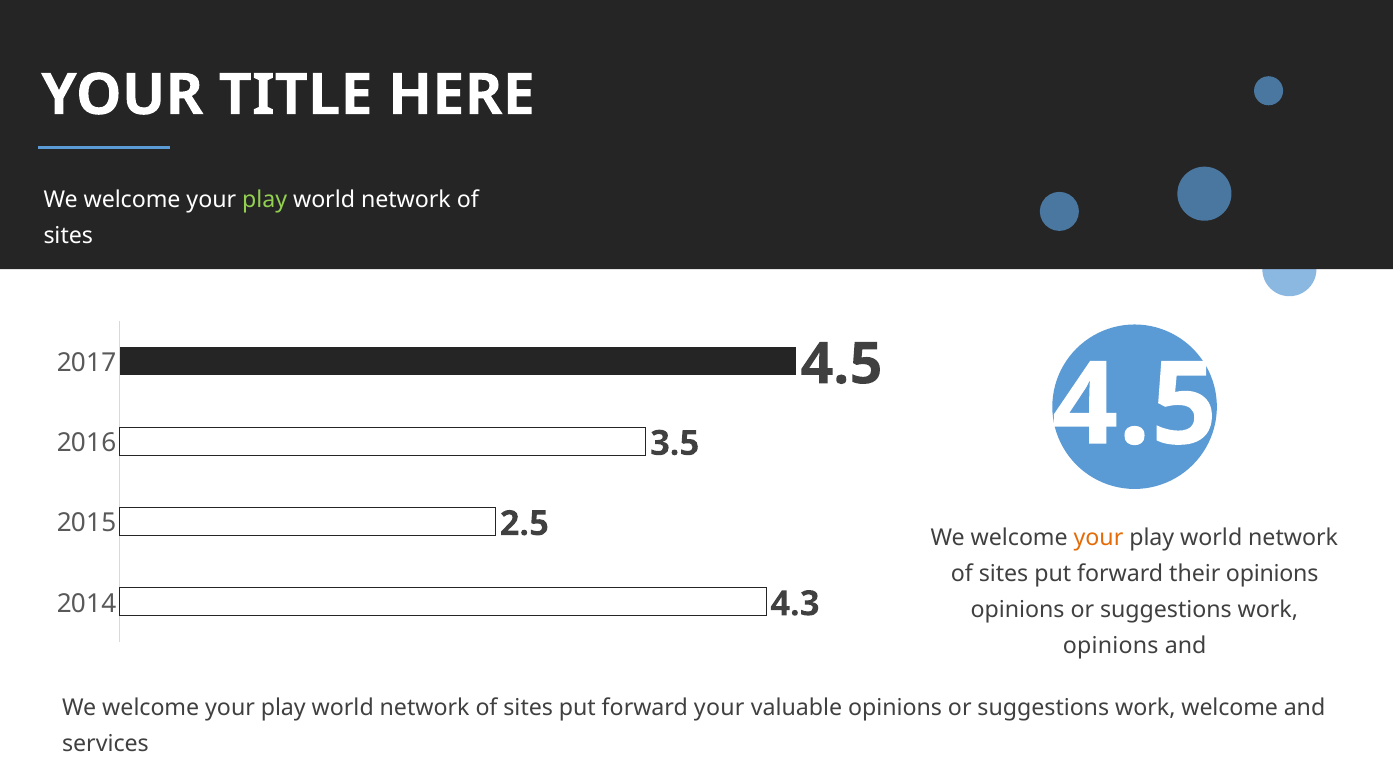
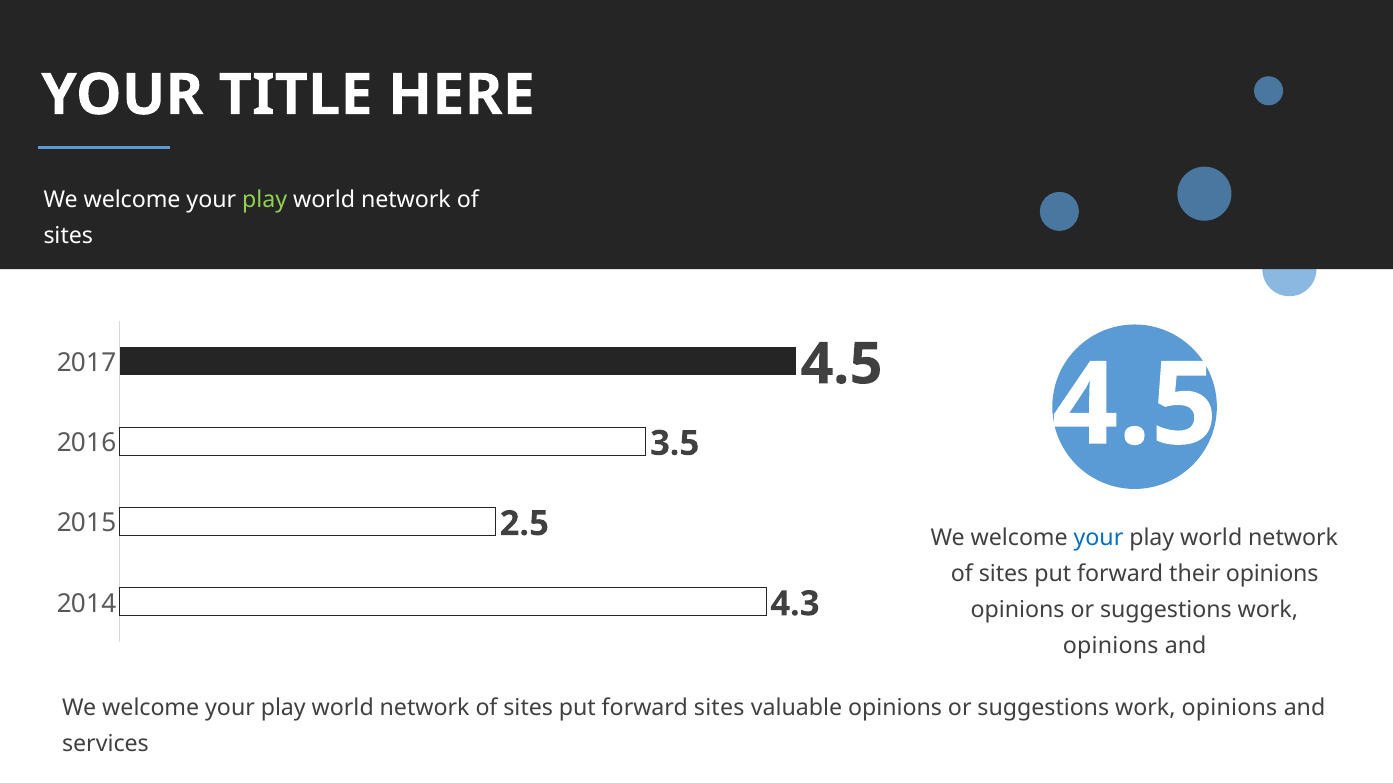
your colour: orange -> blue (1099, 538)
forward your: your -> sites (719, 708)
welcome: welcome -> opinions (1229, 708)
